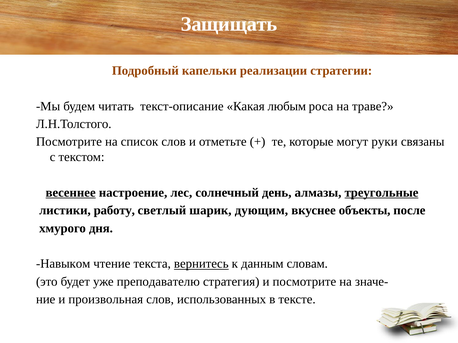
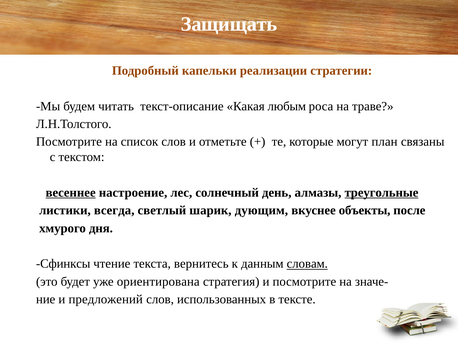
руки: руки -> план (385, 142)
работу: работу -> всегда (114, 211)
Навыком: Навыком -> Сфинксы (63, 264)
вернитесь underline: present -> none (201, 264)
словам underline: none -> present (307, 264)
преподавателю: преподавателю -> ориентирована (158, 282)
произвольная: произвольная -> предложений (106, 300)
